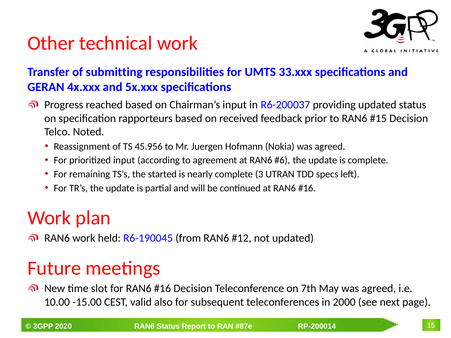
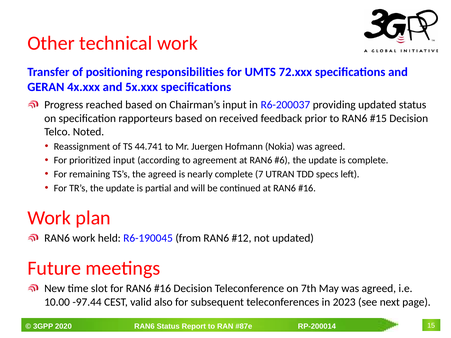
submitting: submitting -> positioning (114, 72)
33.xxx: 33.xxx -> 72.xxx (295, 72)
45.956: 45.956 -> 44.741 (149, 147)
the started: started -> agreed (162, 174)
3: 3 -> 7 (259, 174)
-15.00: -15.00 -> -97.44 (87, 302)
2000: 2000 -> 2023 (344, 302)
